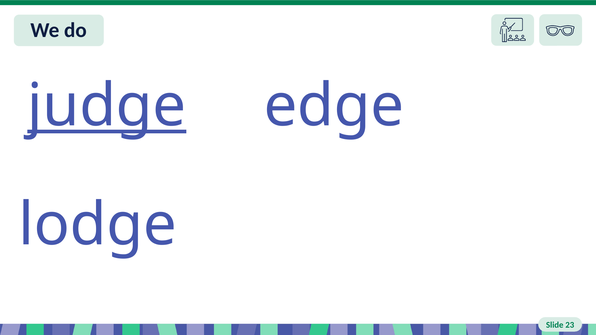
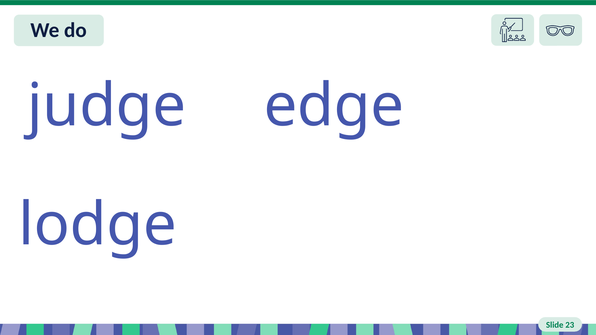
judge underline: present -> none (107, 106)
